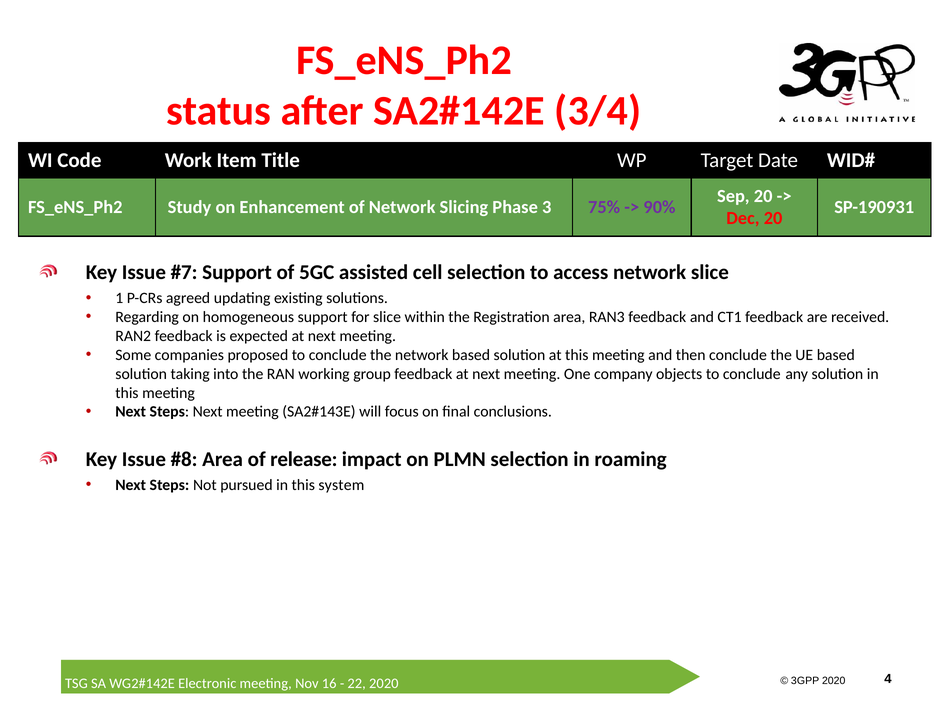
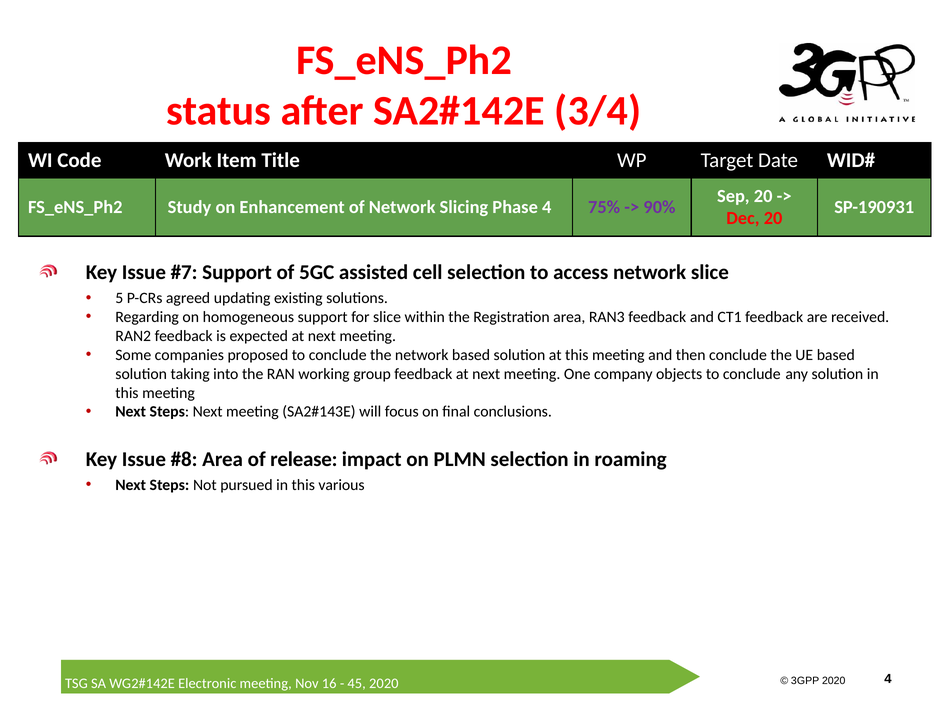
Phase 3: 3 -> 4 (547, 207)
1: 1 -> 5 (119, 298)
system: system -> various (341, 485)
22: 22 -> 45 (357, 684)
